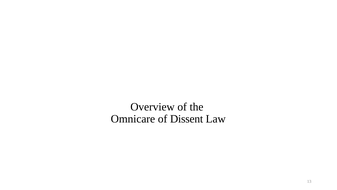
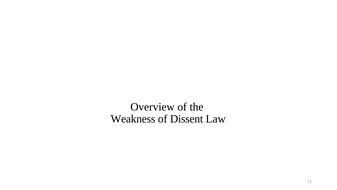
Omnicare: Omnicare -> Weakness (133, 119)
